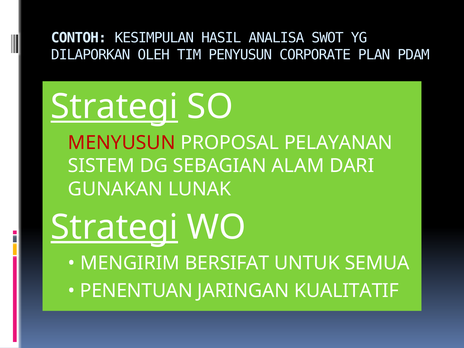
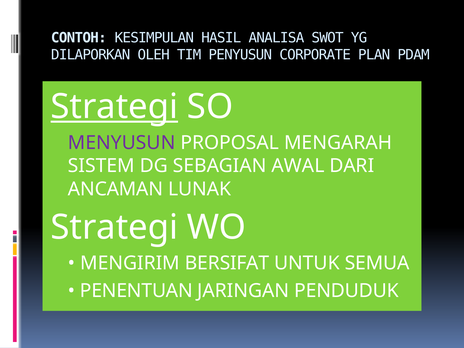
MENYUSUN colour: red -> purple (122, 143)
PELAYANAN: PELAYANAN -> MENGARAH (338, 143)
ALAM: ALAM -> AWAL (298, 166)
GUNAKAN: GUNAKAN -> ANCAMAN (116, 189)
Strategi underline: present -> none (114, 227)
KUALITATIF: KUALITATIF -> PENDUDUK (347, 291)
